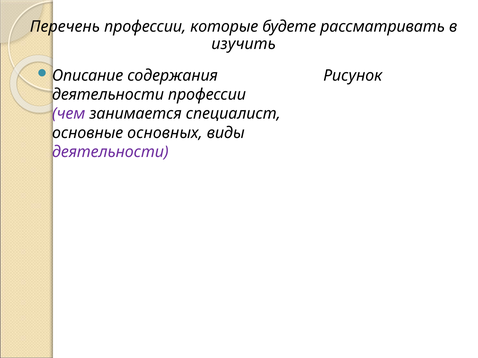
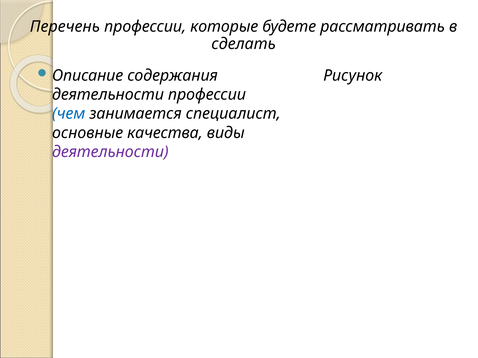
изучить: изучить -> сделать (244, 44)
чем colour: purple -> blue (69, 114)
основных: основных -> качества (165, 133)
